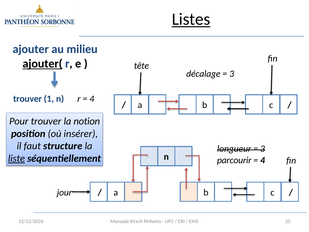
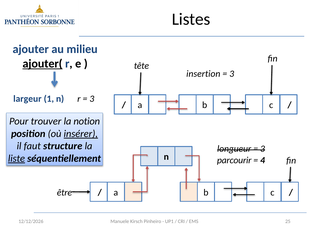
Listes underline: present -> none (191, 19)
décalage: décalage -> insertion (203, 74)
trouver: trouver -> largeur (27, 99)
4: 4 -> 3 (92, 99)
insérer underline: none -> present (81, 134)
jour: jour -> être (64, 192)
